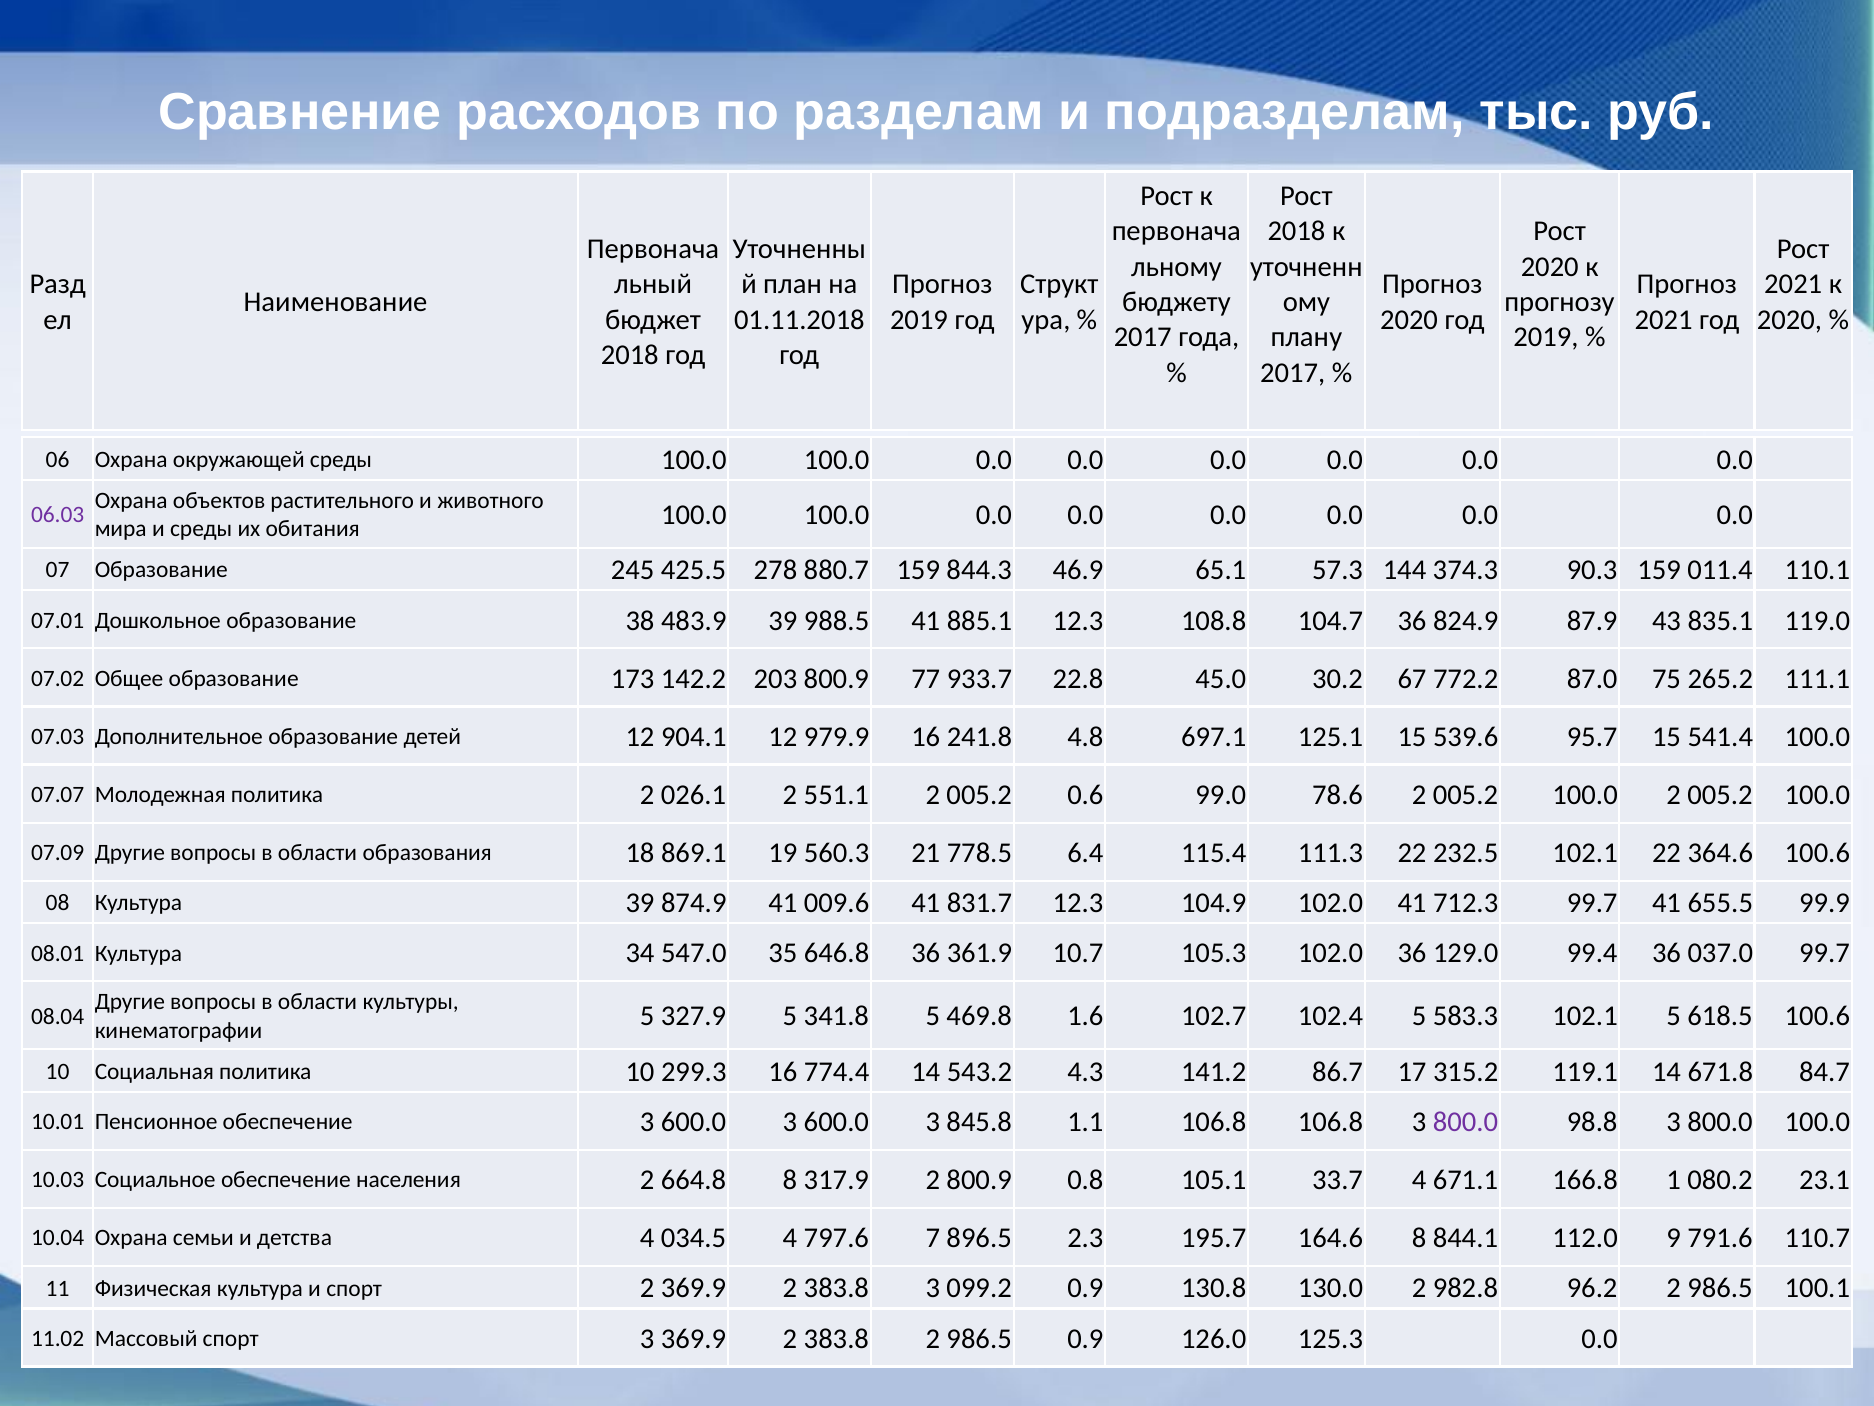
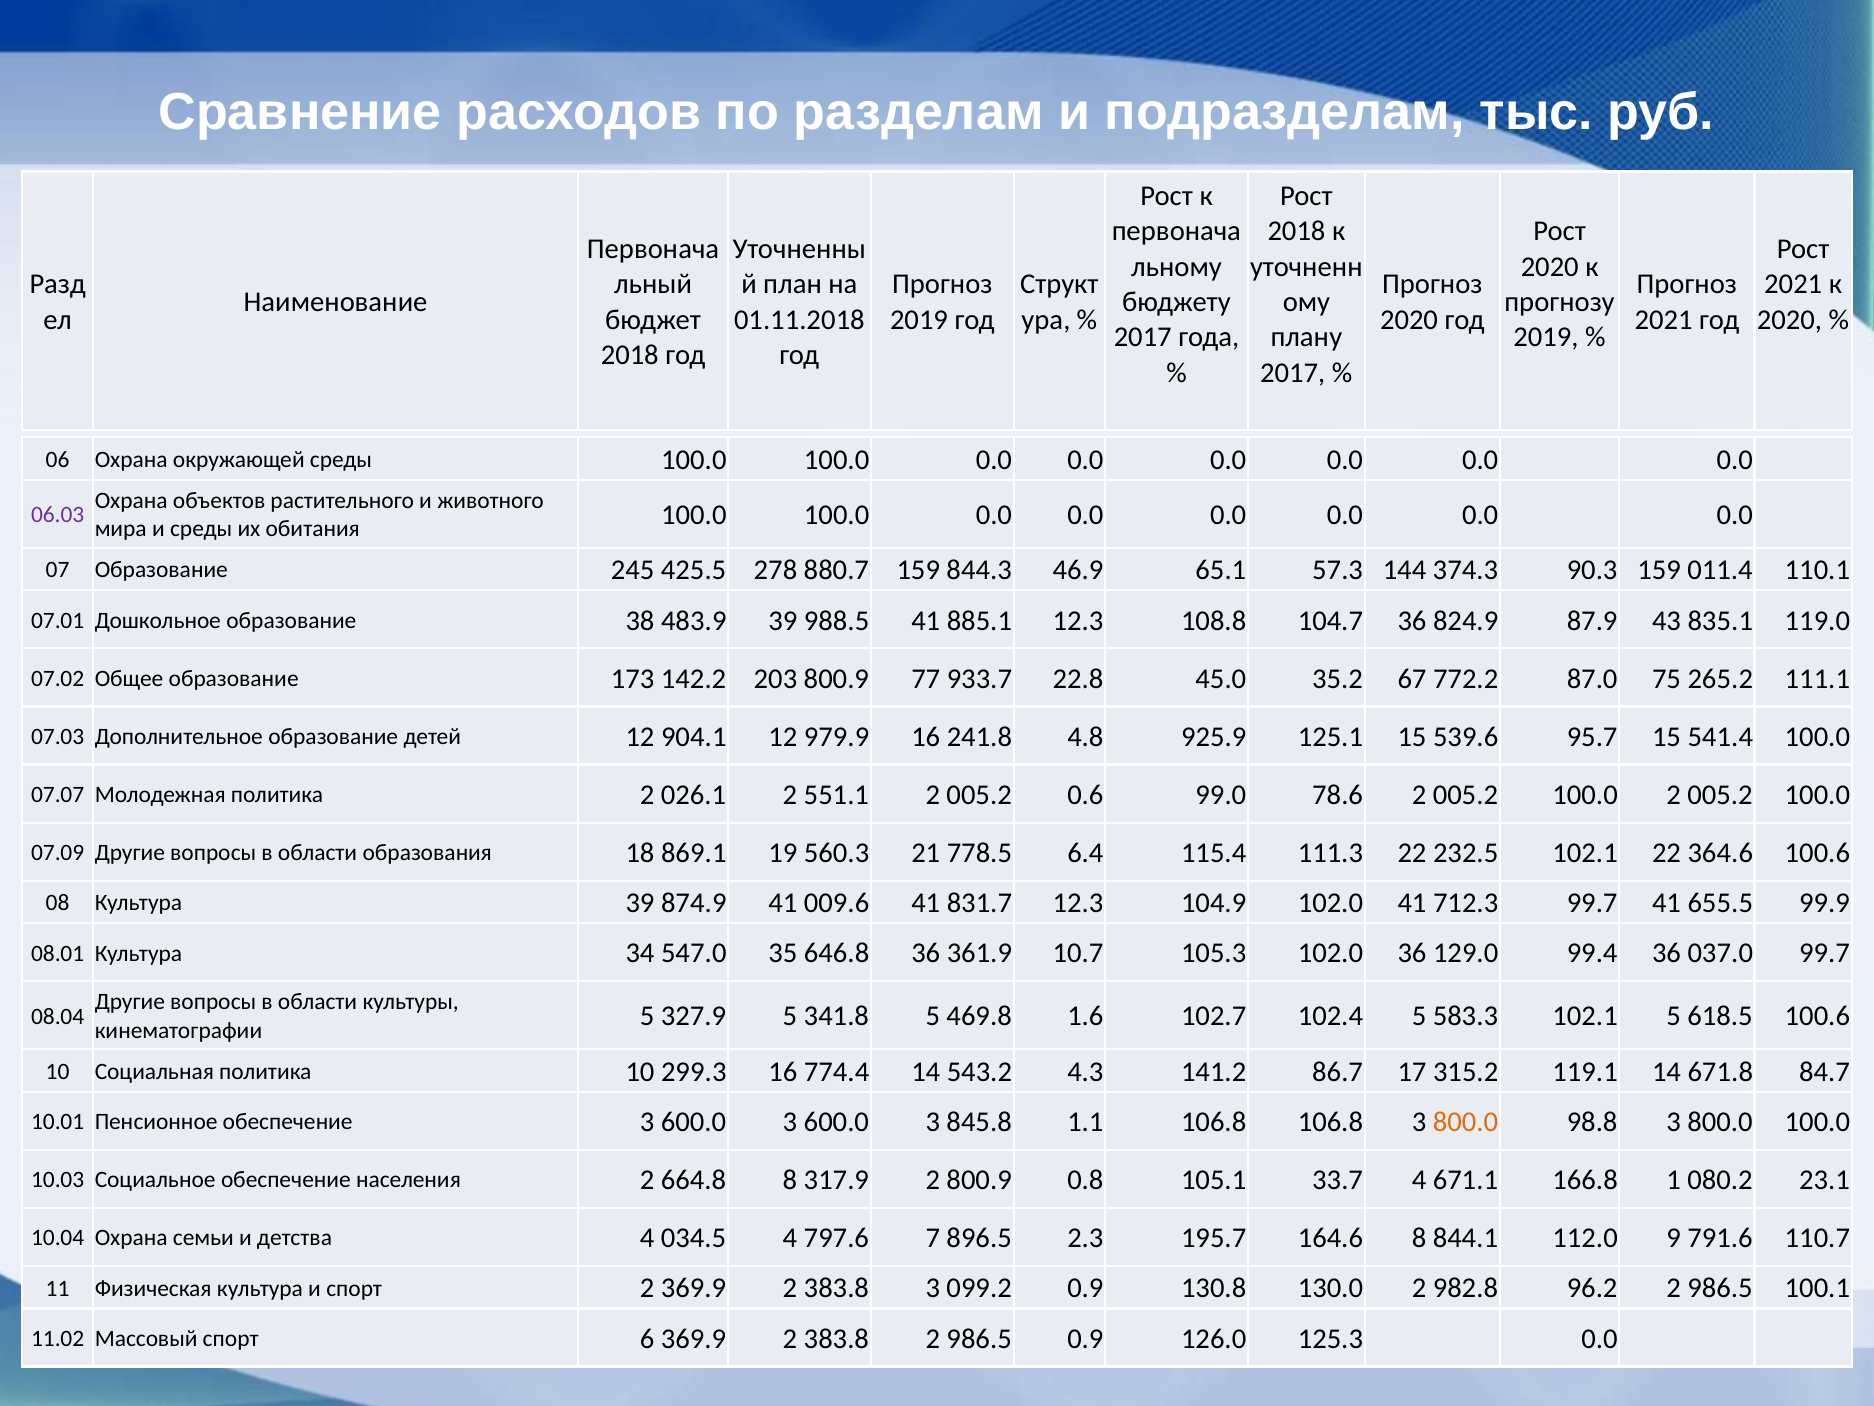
30.2: 30.2 -> 35.2 (1338, 678)
697.1: 697.1 -> 925.9 (1214, 736)
800.0 colour: purple -> orange (1465, 1122)
спорт 3: 3 -> 6 (647, 1338)
